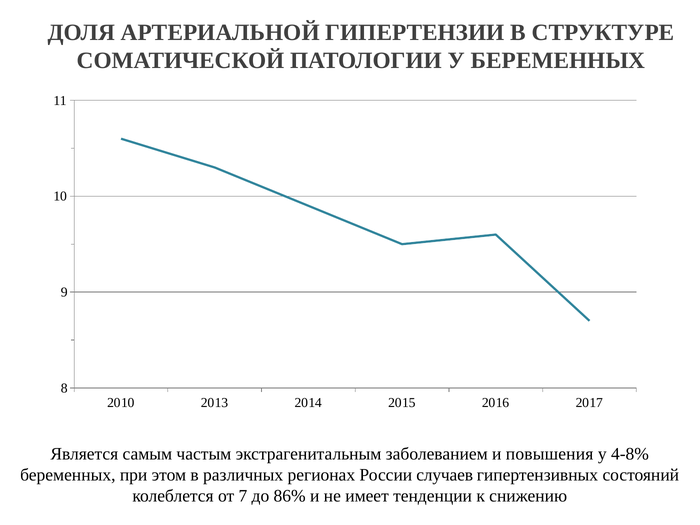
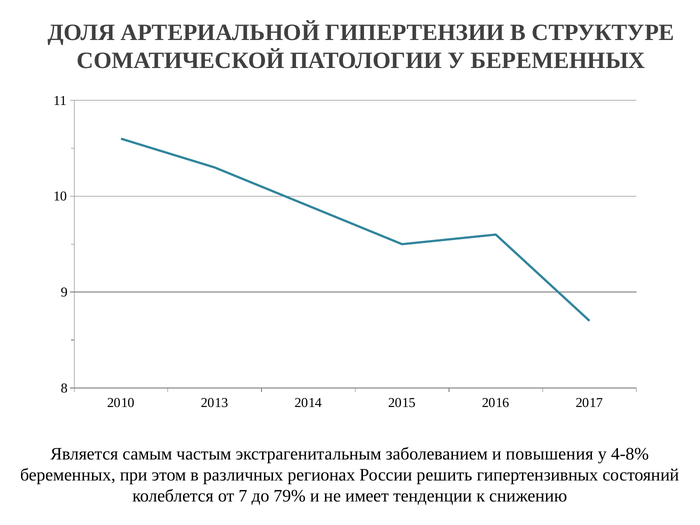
случаев: случаев -> решить (444, 475)
86%: 86% -> 79% (290, 496)
